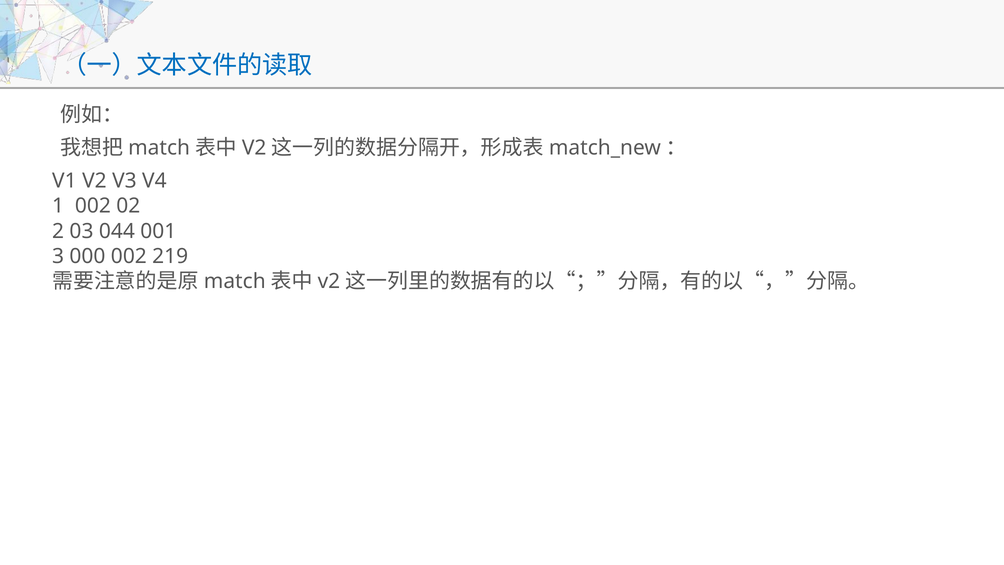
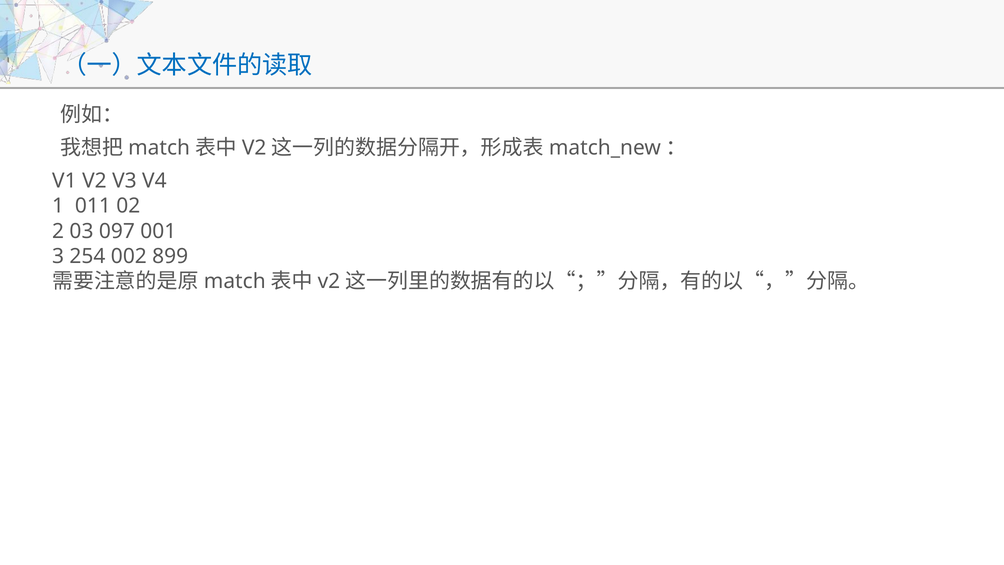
1 002: 002 -> 011 (93, 206)
044: 044 -> 097 (117, 231)
000: 000 -> 254 (87, 256)
219: 219 -> 899 (170, 256)
